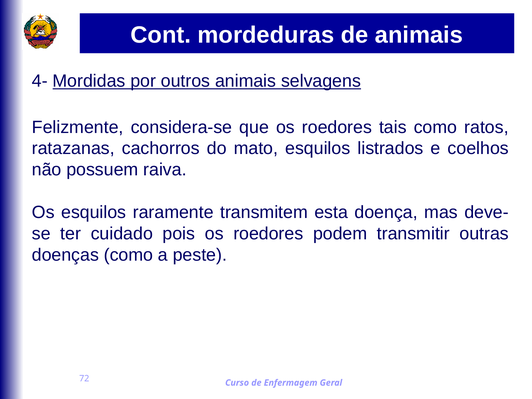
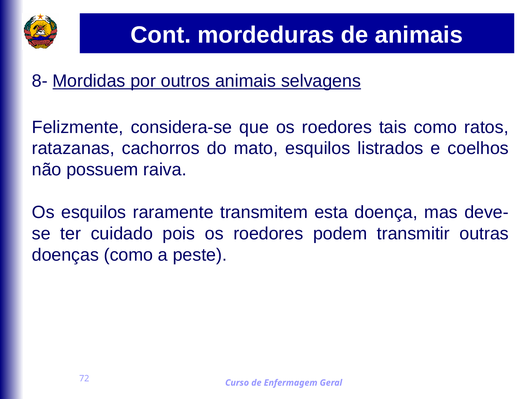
4-: 4- -> 8- (40, 81)
